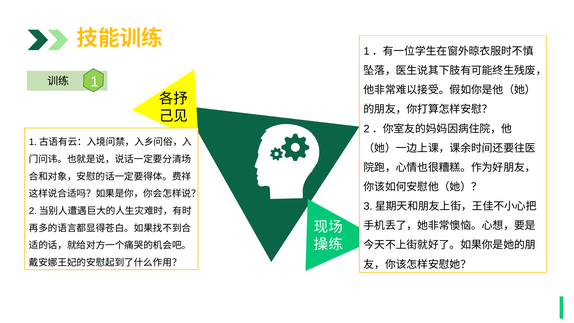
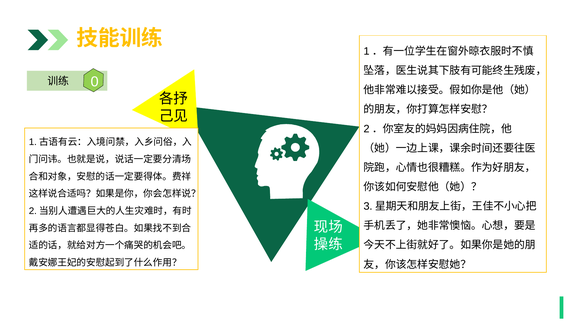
1: 1 -> 0 (95, 82)
